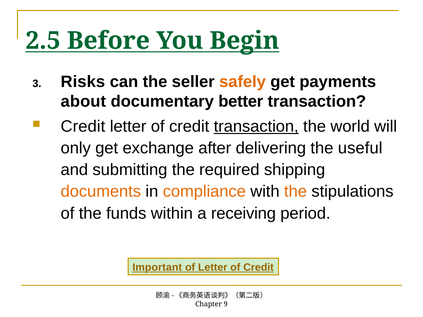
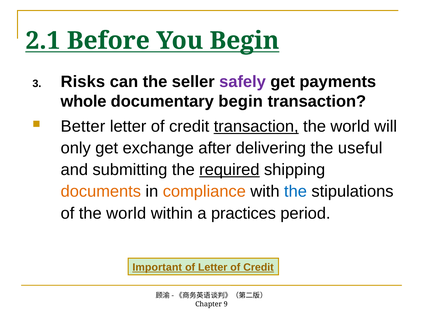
2.5: 2.5 -> 2.1 (43, 41)
safely colour: orange -> purple (243, 82)
about: about -> whole (84, 102)
documentary better: better -> begin (241, 102)
Credit: Credit -> Better (83, 127)
required underline: none -> present (229, 170)
the colour: orange -> blue (296, 192)
of the funds: funds -> world (126, 213)
receiving: receiving -> practices (243, 213)
